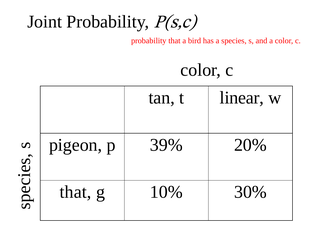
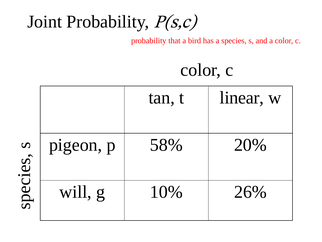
39%: 39% -> 58% (166, 145)
that: that -> will (76, 192)
30%: 30% -> 26% (250, 192)
